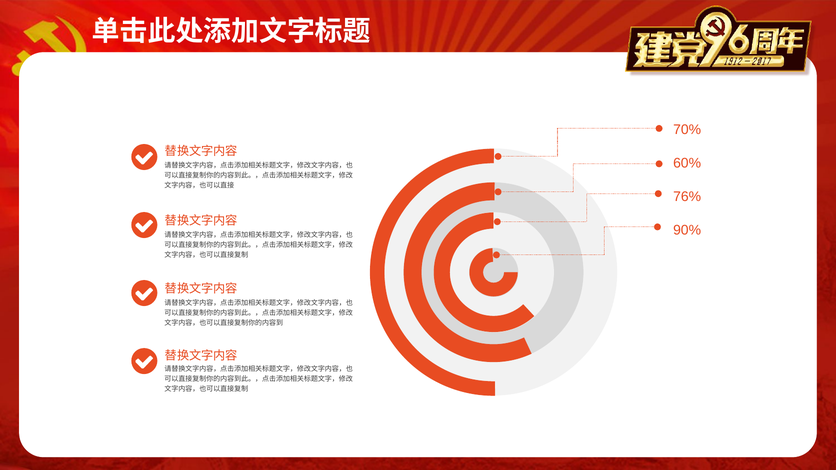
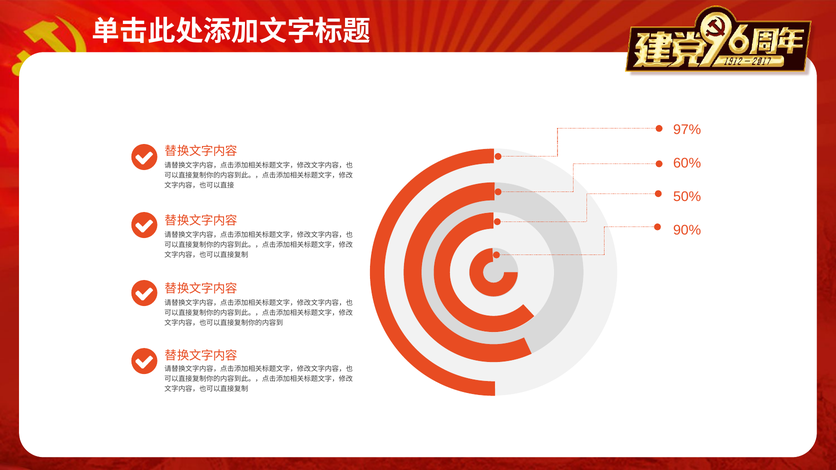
70%: 70% -> 97% (687, 130)
76%: 76% -> 50% (687, 197)
